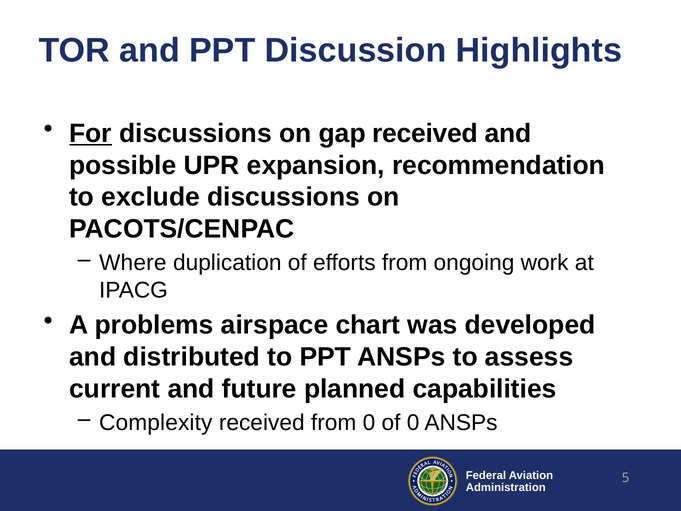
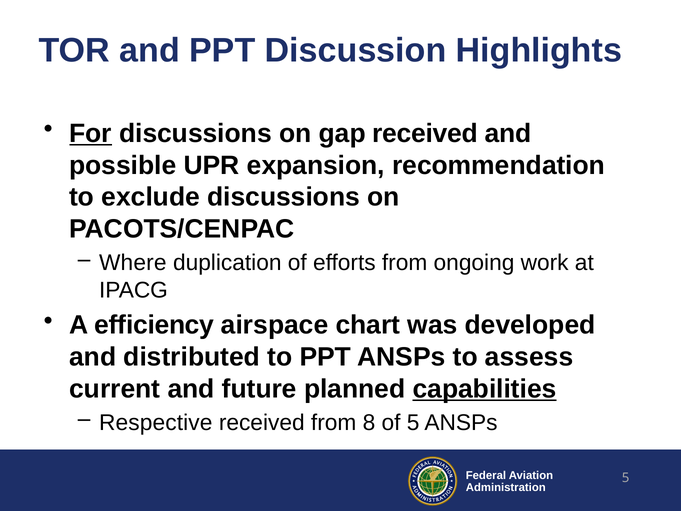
problems: problems -> efficiency (154, 325)
capabilities underline: none -> present (485, 389)
Complexity: Complexity -> Respective (156, 422)
from 0: 0 -> 8 (369, 422)
of 0: 0 -> 5 (413, 422)
